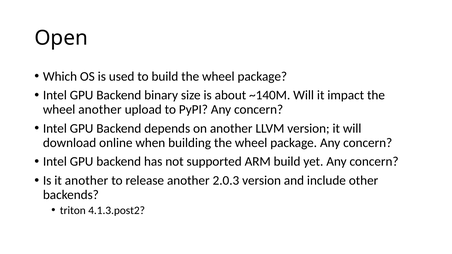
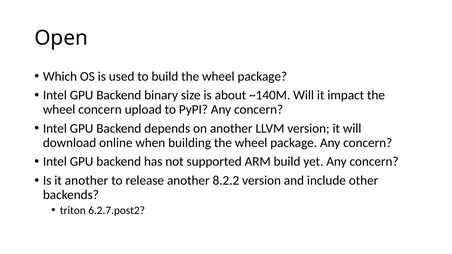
wheel another: another -> concern (100, 110)
2.0.3: 2.0.3 -> 8.2.2 (226, 181)
4.1.3.post2: 4.1.3.post2 -> 6.2.7.post2 (117, 211)
